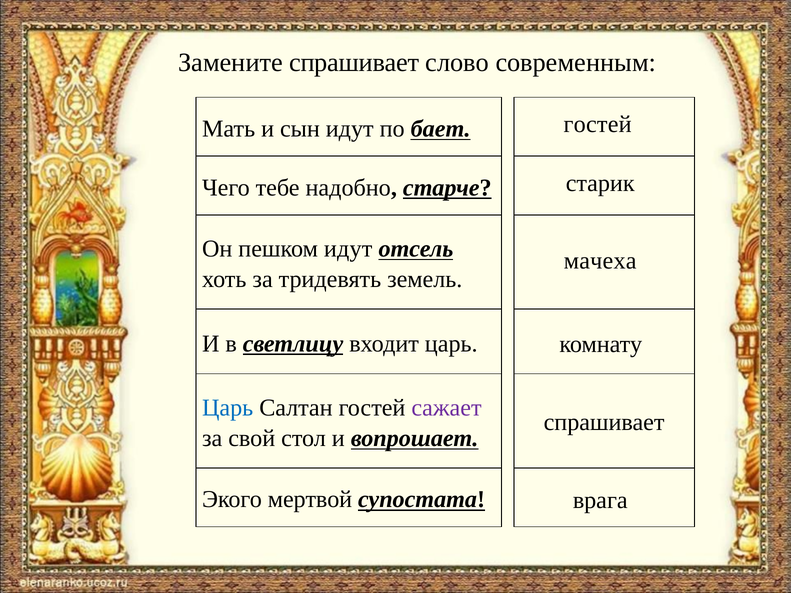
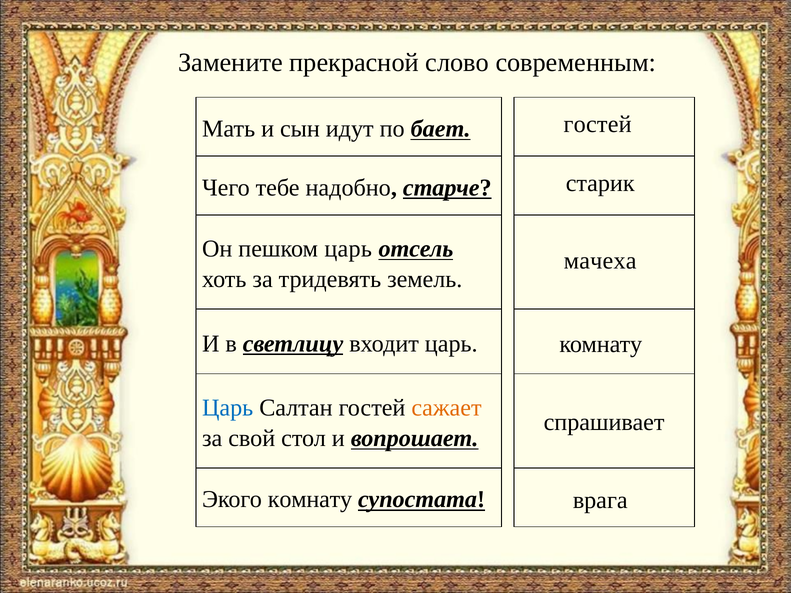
Замените спрашивает: спрашивает -> прекрасной (354, 63)
пешком идут: идут -> царь (348, 249)
сажает colour: purple -> orange (447, 408)
Экого мертвой: мертвой -> комнату (310, 500)
